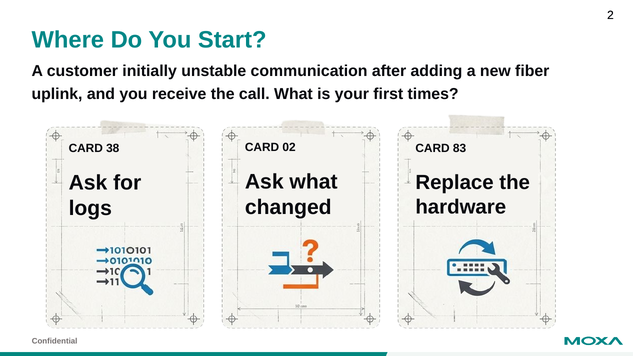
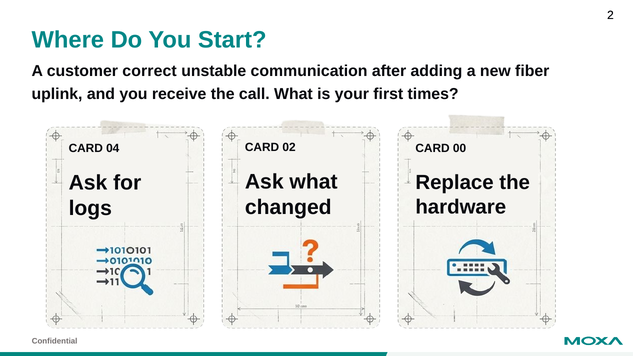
initially: initially -> correct (150, 71)
38: 38 -> 04 (113, 148)
83: 83 -> 00 (460, 148)
